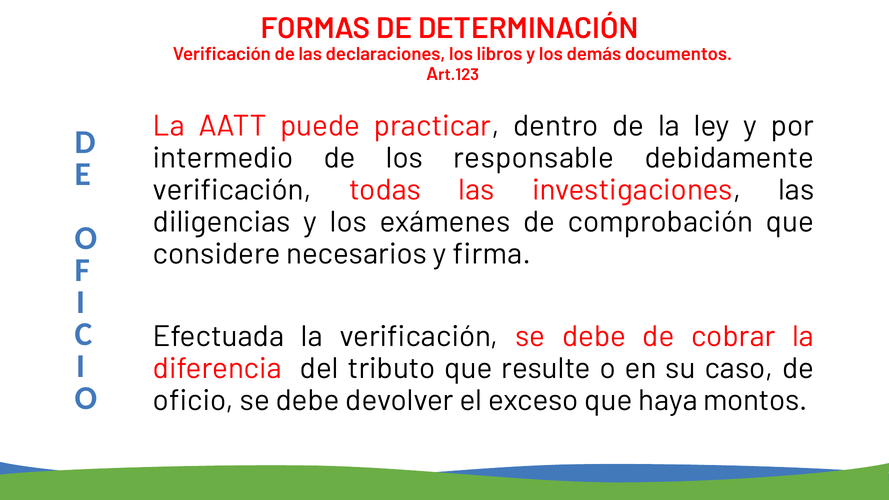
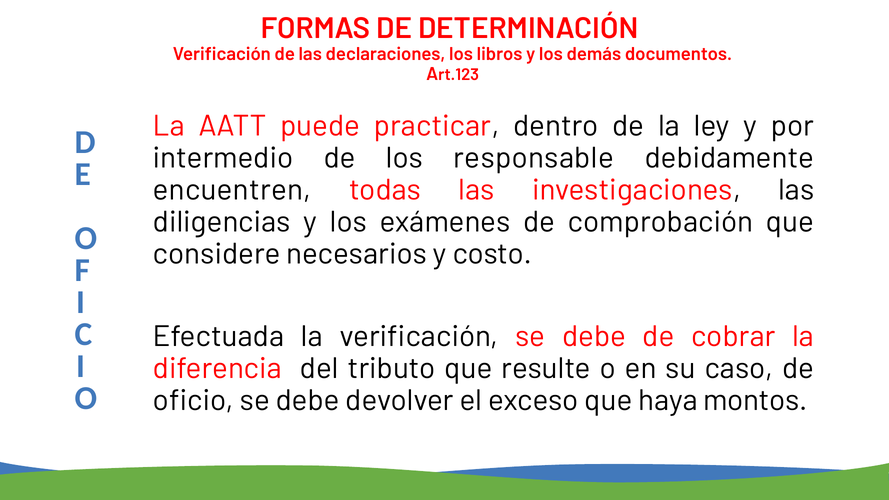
verificación: verificación -> encuentren (232, 190)
firma: firma -> costo (492, 254)
